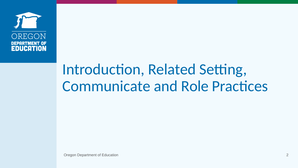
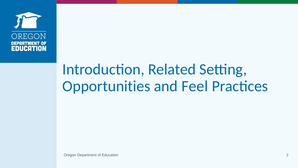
Communicate: Communicate -> Opportunities (106, 86)
Role: Role -> Feel (195, 86)
